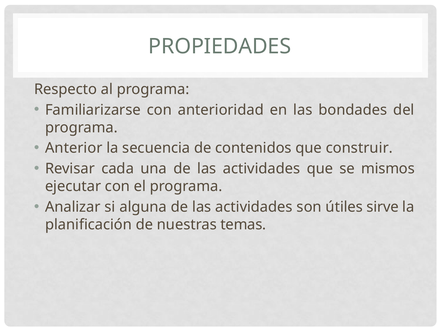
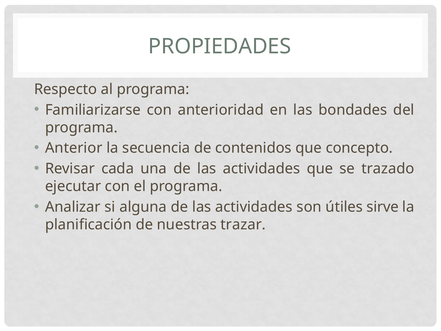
construir: construir -> concepto (359, 148)
mismos: mismos -> trazado (388, 169)
temas: temas -> trazar (243, 224)
